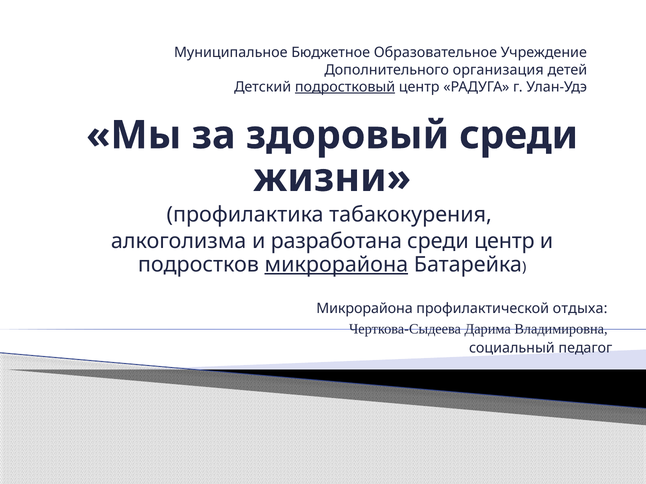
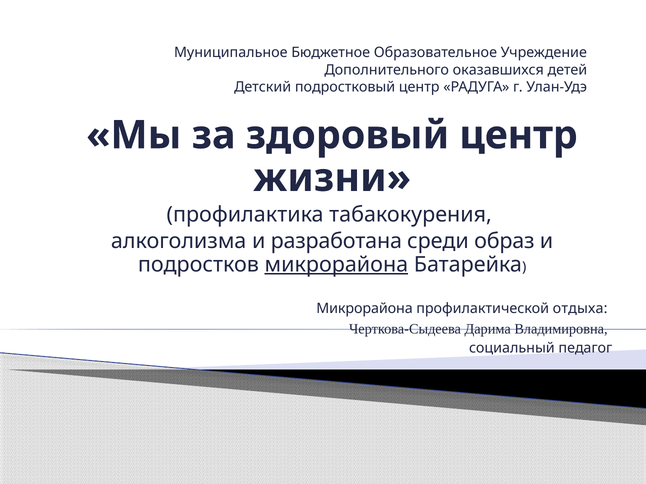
организация: организация -> оказавшихся (498, 70)
подростковый underline: present -> none (345, 87)
здоровый среди: среди -> центр (519, 135)
среди центр: центр -> образ (504, 242)
